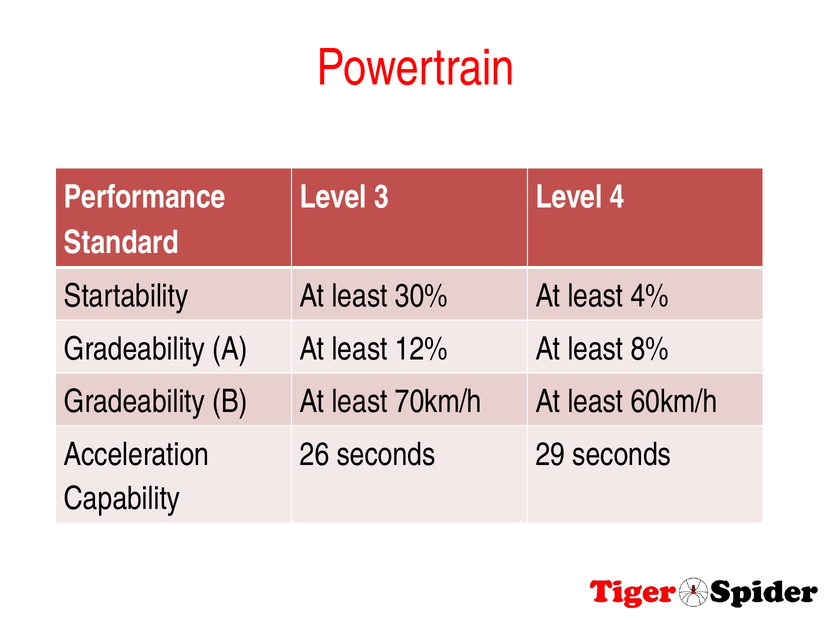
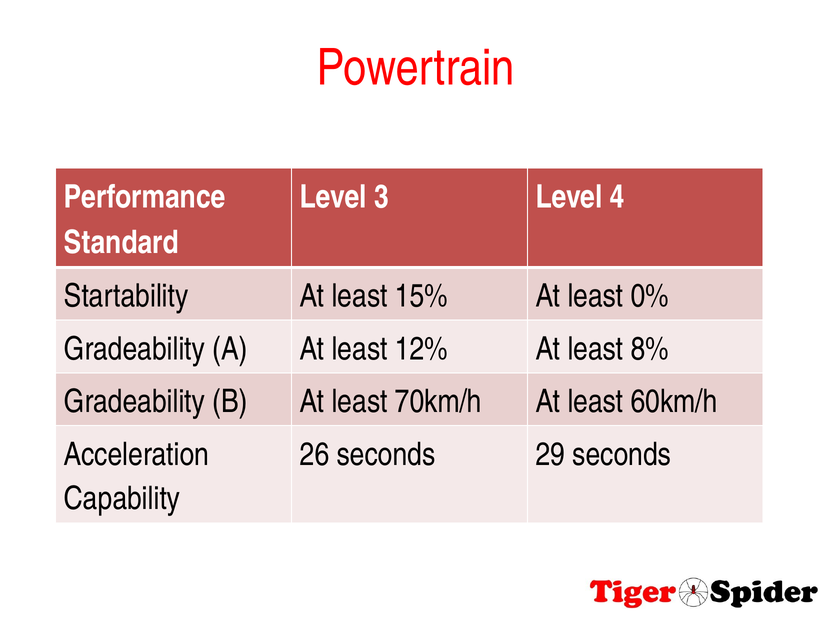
30%: 30% -> 15% (421, 296)
4%: 4% -> 0% (650, 296)
